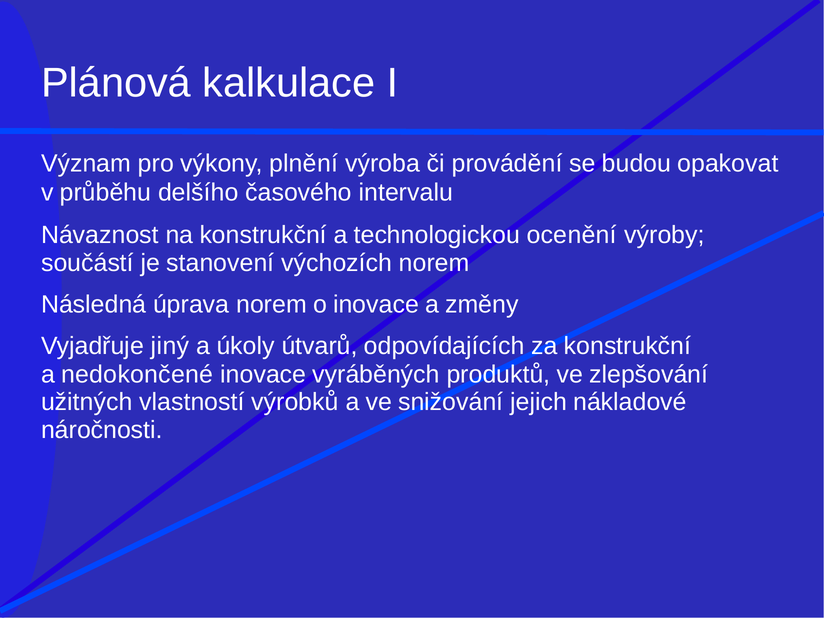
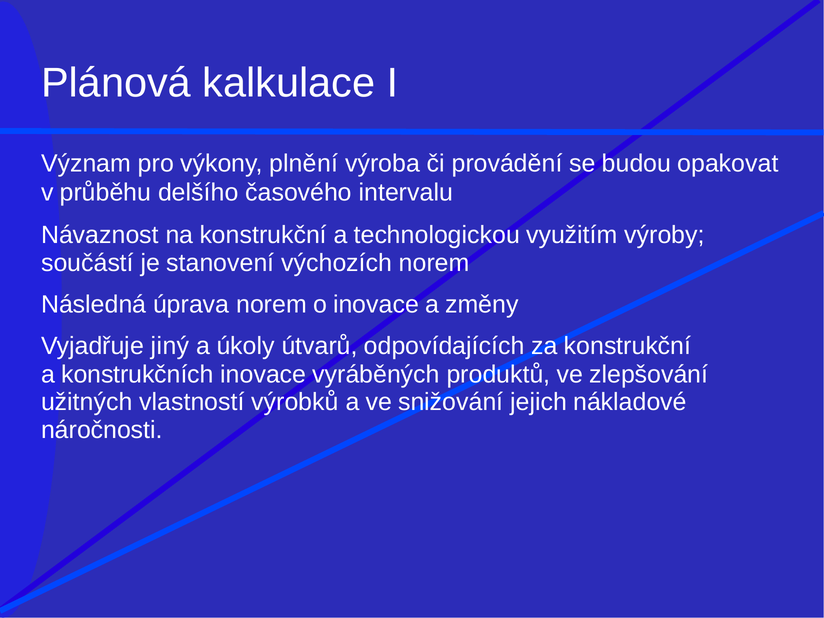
ocenění: ocenění -> využitím (572, 235)
nedokončené: nedokončené -> konstrukčních (137, 374)
